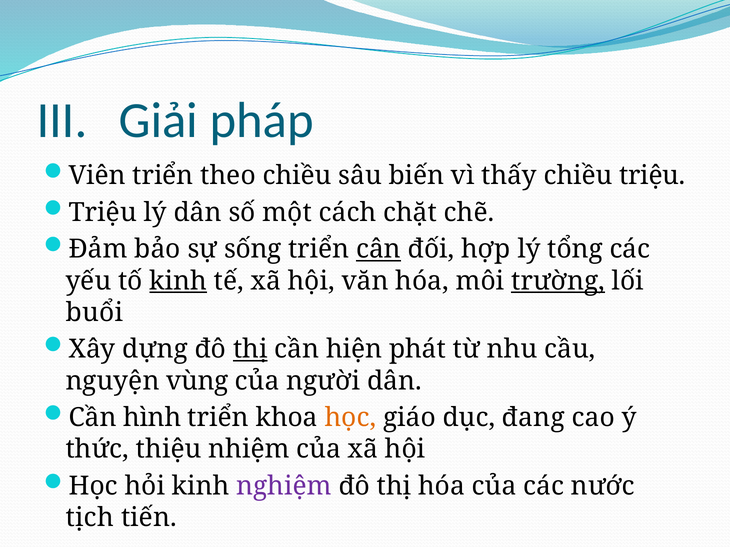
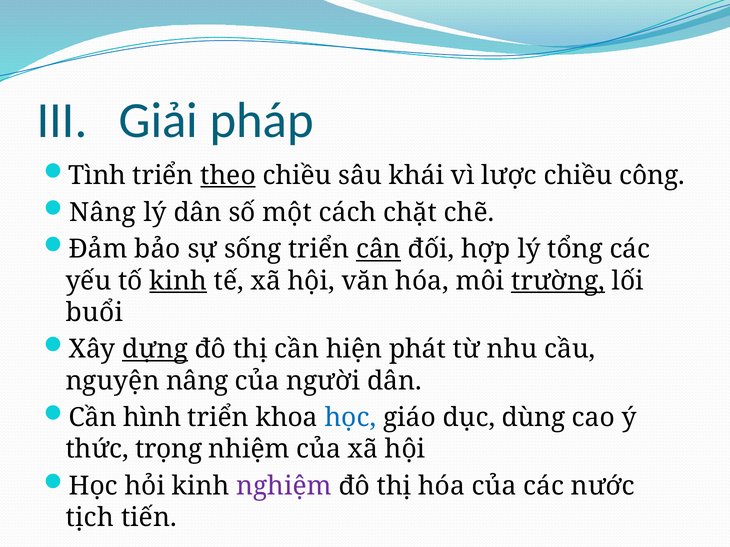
Viên: Viên -> Tình (97, 176)
theo underline: none -> present (228, 176)
biến: biến -> khái (416, 176)
thấy: thấy -> lược (509, 176)
chiều triệu: triệu -> công (652, 176)
Triệu: Triệu -> Nâng (103, 213)
dựng underline: none -> present (155, 350)
thị underline: present -> none (250, 350)
nguyện vùng: vùng -> nâng (197, 381)
học colour: orange -> blue (350, 418)
đang: đang -> dùng (534, 418)
thiệu: thiệu -> trọng (169, 450)
